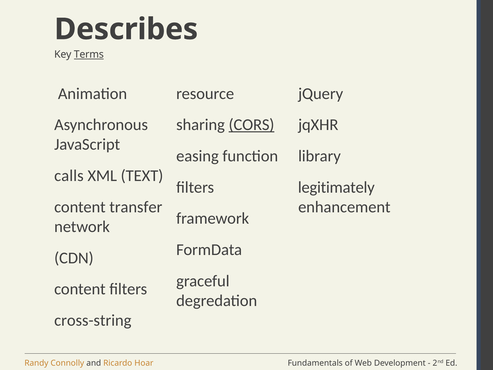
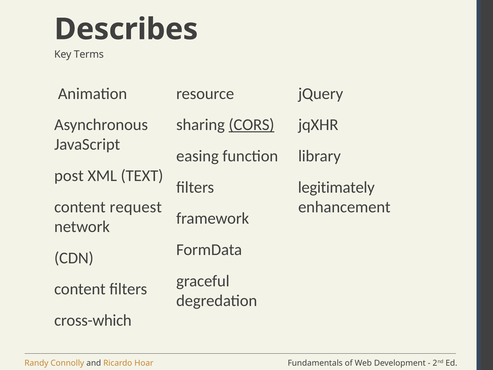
Terms underline: present -> none (89, 55)
calls: calls -> post (69, 176)
transfer: transfer -> request (136, 207)
cross-string: cross-string -> cross-which (93, 320)
